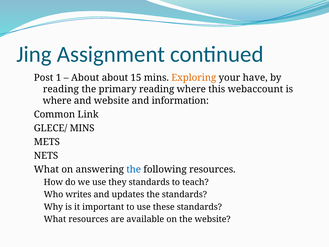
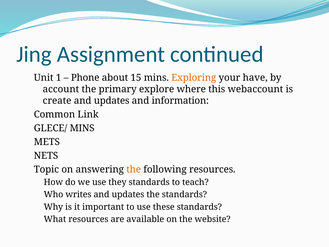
Post: Post -> Unit (44, 78)
About: About -> Phone (85, 78)
reading: reading -> account (61, 89)
primary reading: reading -> explore (157, 89)
where: where -> create (57, 101)
website: website -> updates (112, 101)
What: What -> Topic (46, 169)
the colour: blue -> orange (134, 169)
